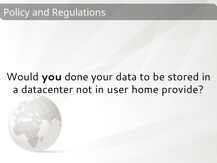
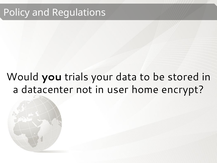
done: done -> trials (77, 77)
provide: provide -> encrypt (183, 90)
